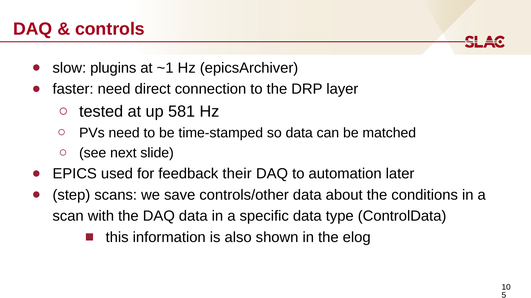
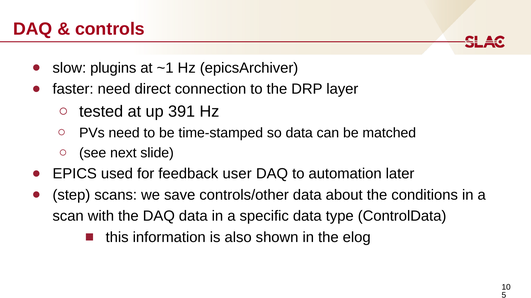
581: 581 -> 391 (182, 112)
their: their -> user (237, 174)
